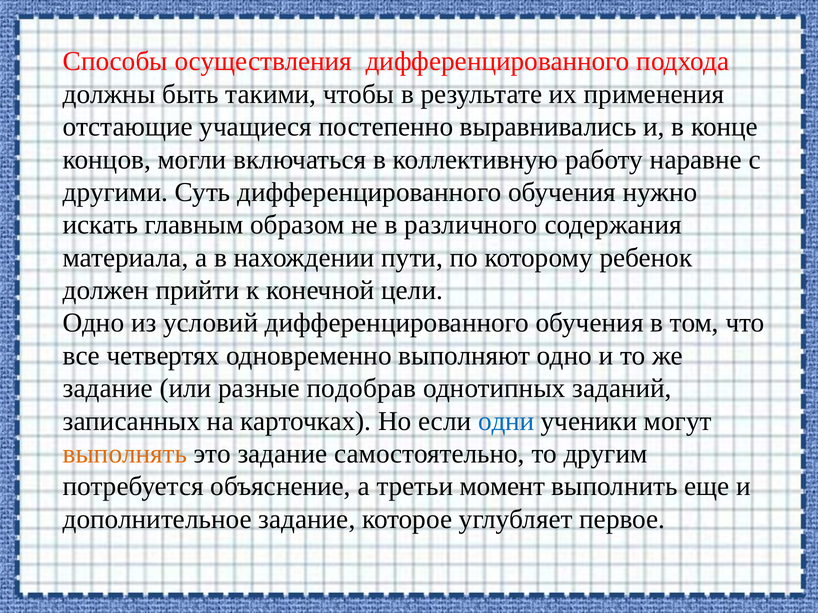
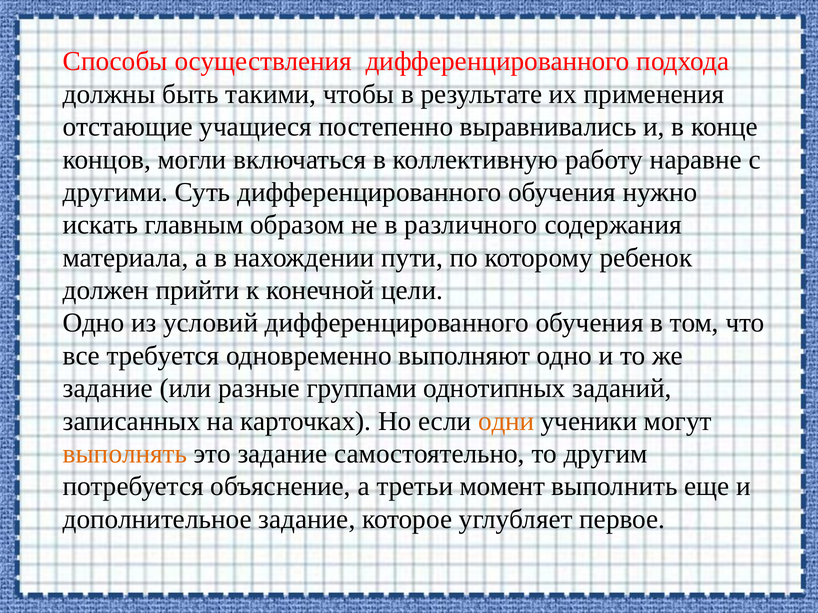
четвертях: четвертях -> требуется (163, 356)
подобрав: подобрав -> группами (362, 389)
одни colour: blue -> orange (506, 421)
